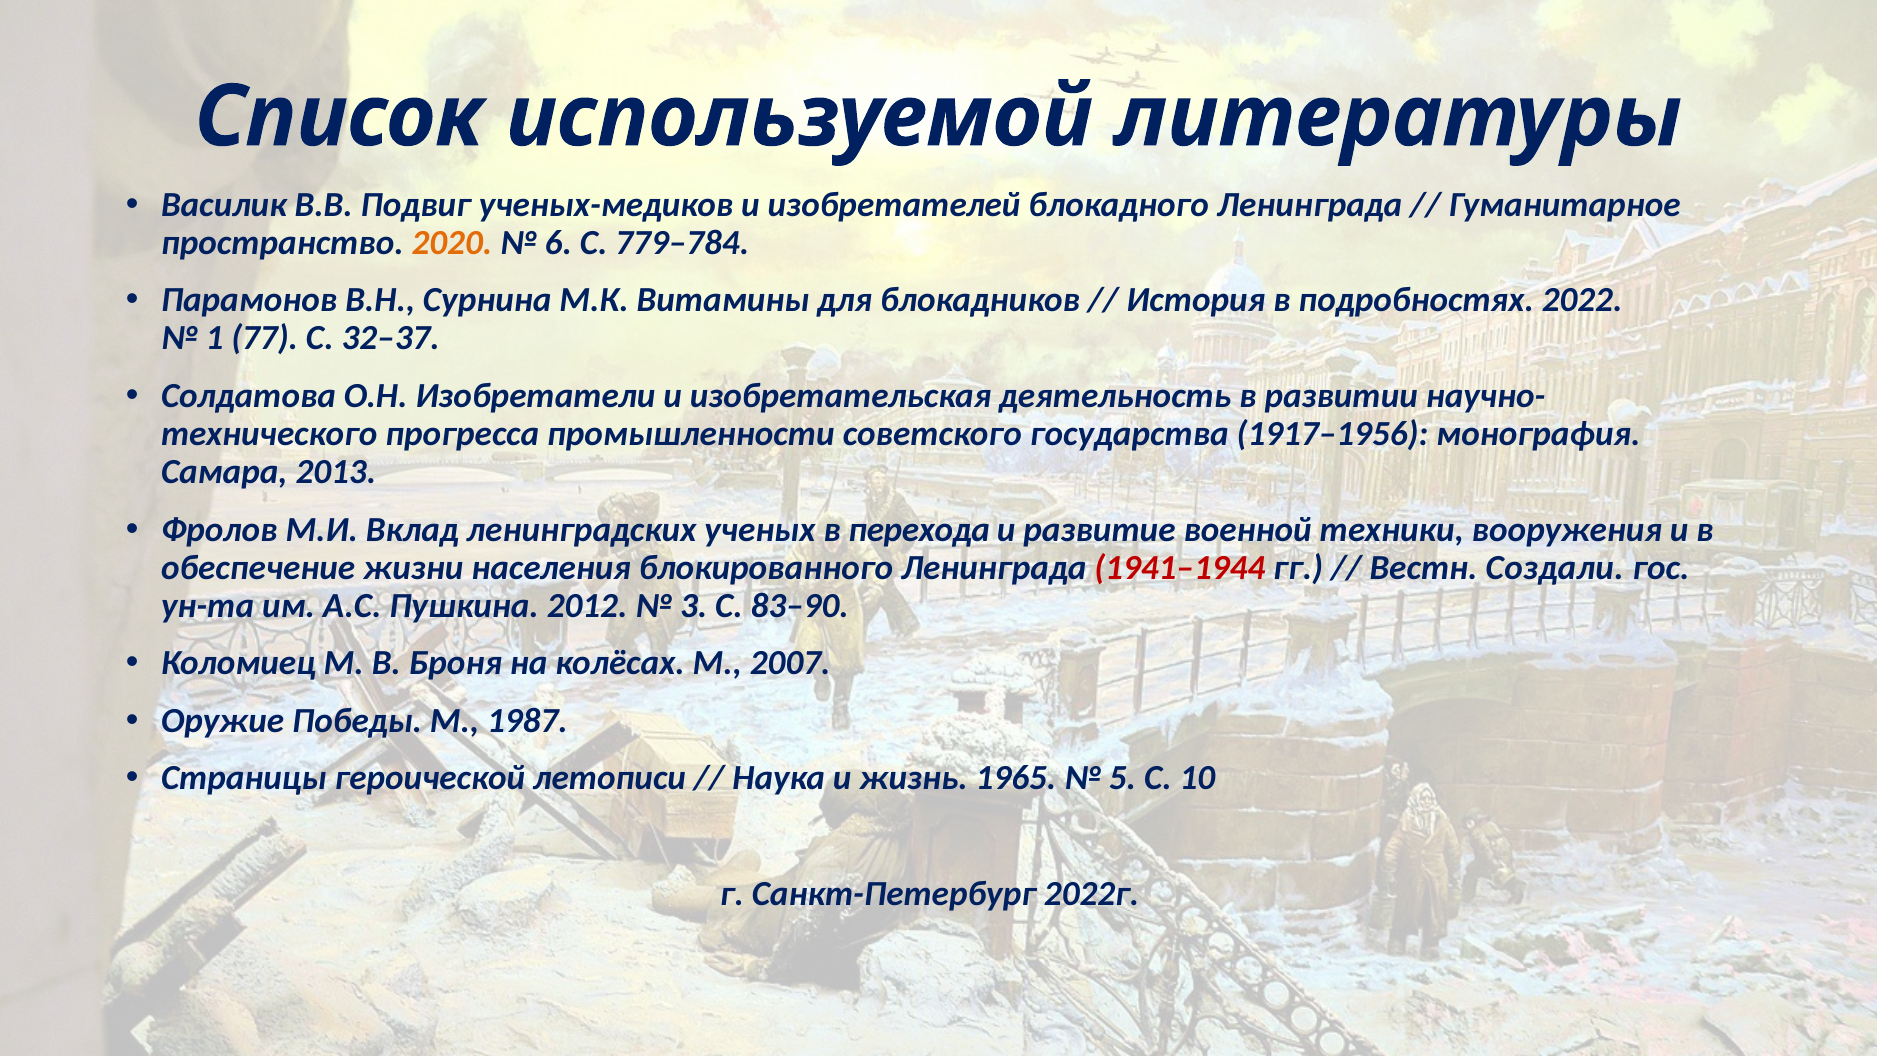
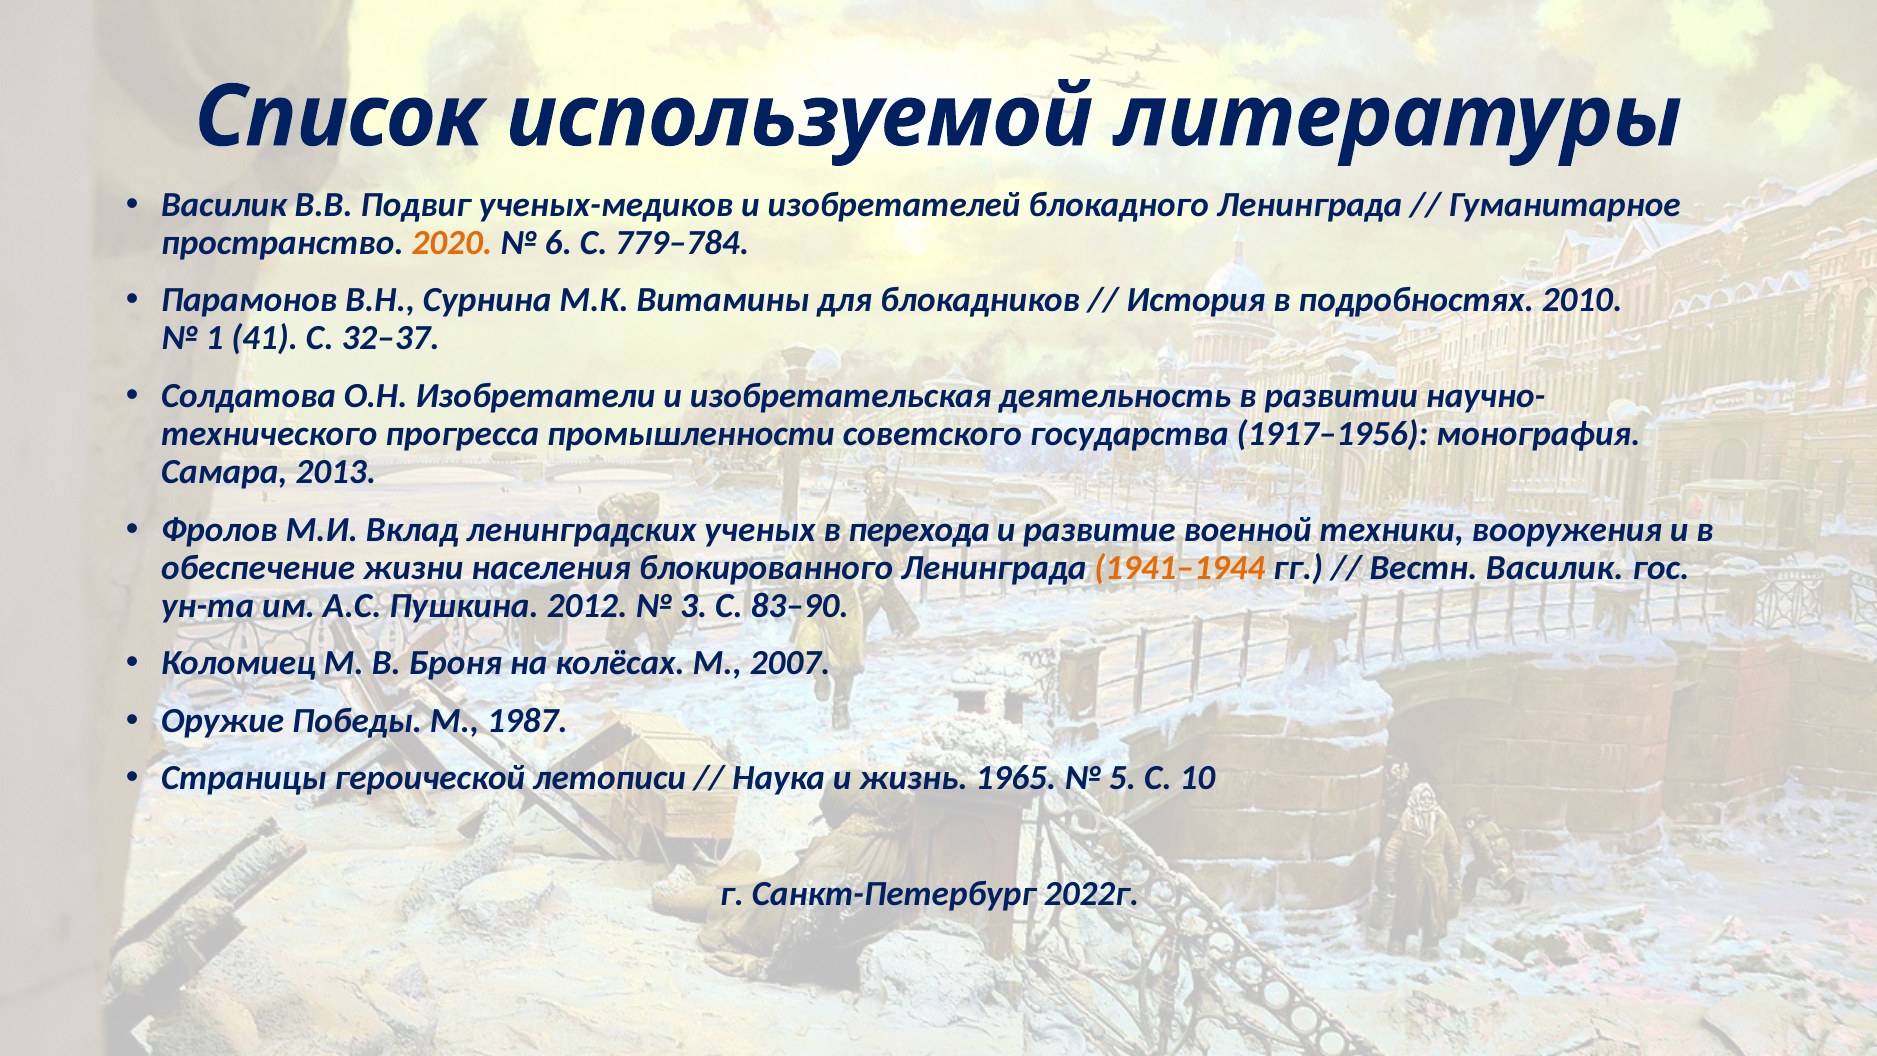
2022: 2022 -> 2010 (1582, 300)
77: 77 -> 41 (265, 338)
1941–1944 colour: red -> orange (1180, 567)
Вестн Создали: Создали -> Василик (1555, 567)
